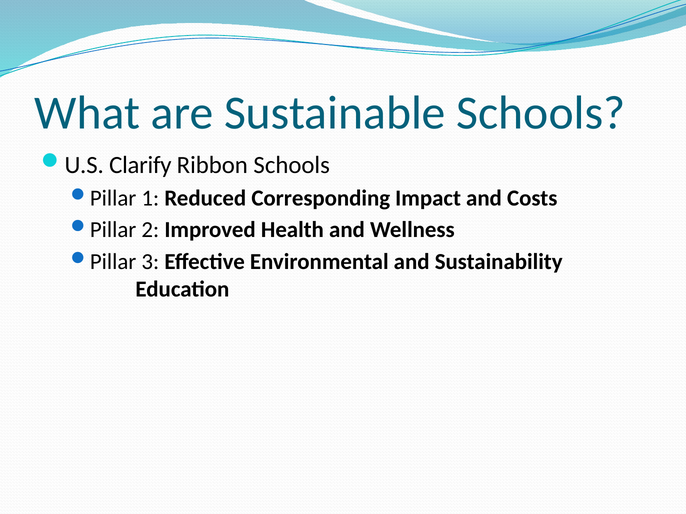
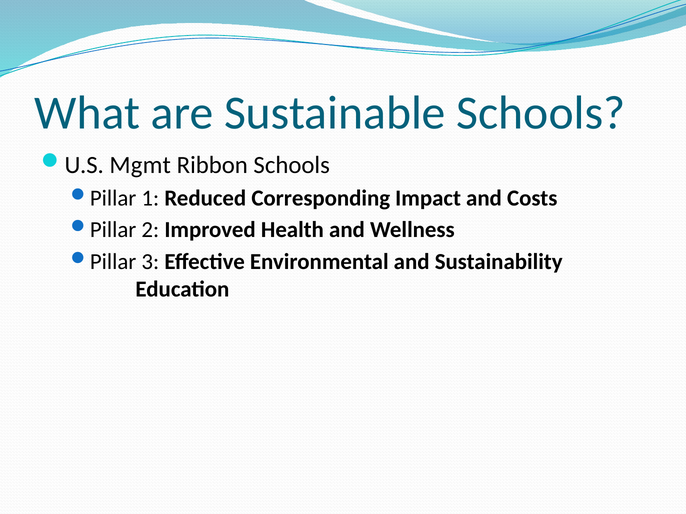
Clarify: Clarify -> Mgmt (140, 165)
